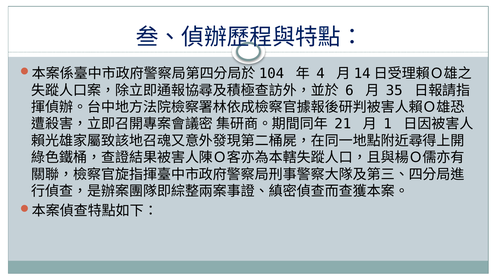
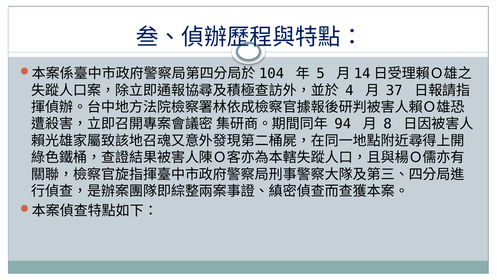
4: 4 -> 5 (321, 73)
6: 6 -> 4 (349, 90)
35: 35 -> 37 (394, 90)
21: 21 -> 94 (343, 124)
1: 1 -> 8 (388, 124)
